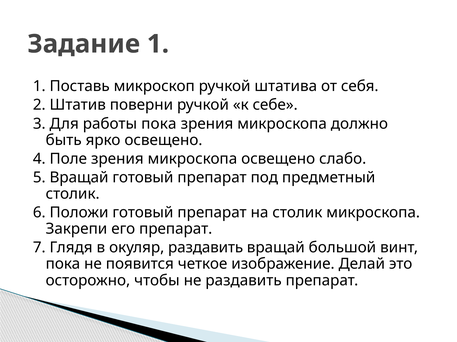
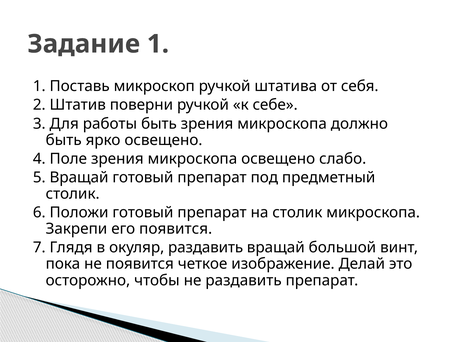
работы пока: пока -> быть (159, 124)
его препарат: препарат -> появится (176, 229)
